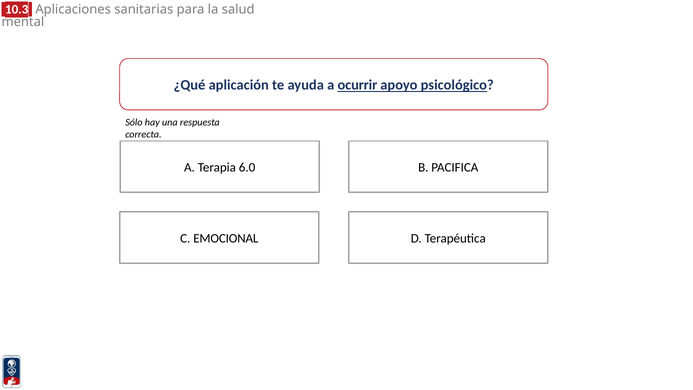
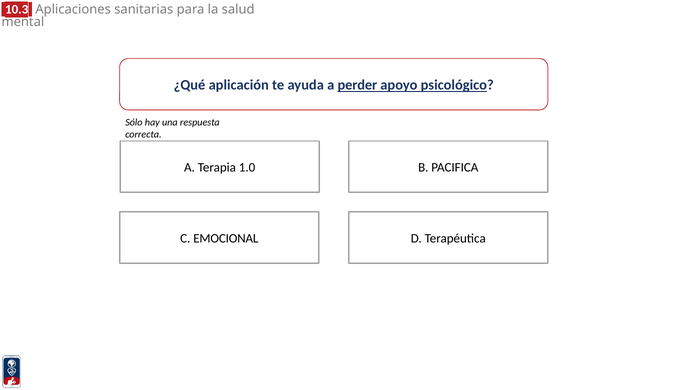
ocurrir: ocurrir -> perder (357, 85)
6.0: 6.0 -> 1.0 (247, 168)
